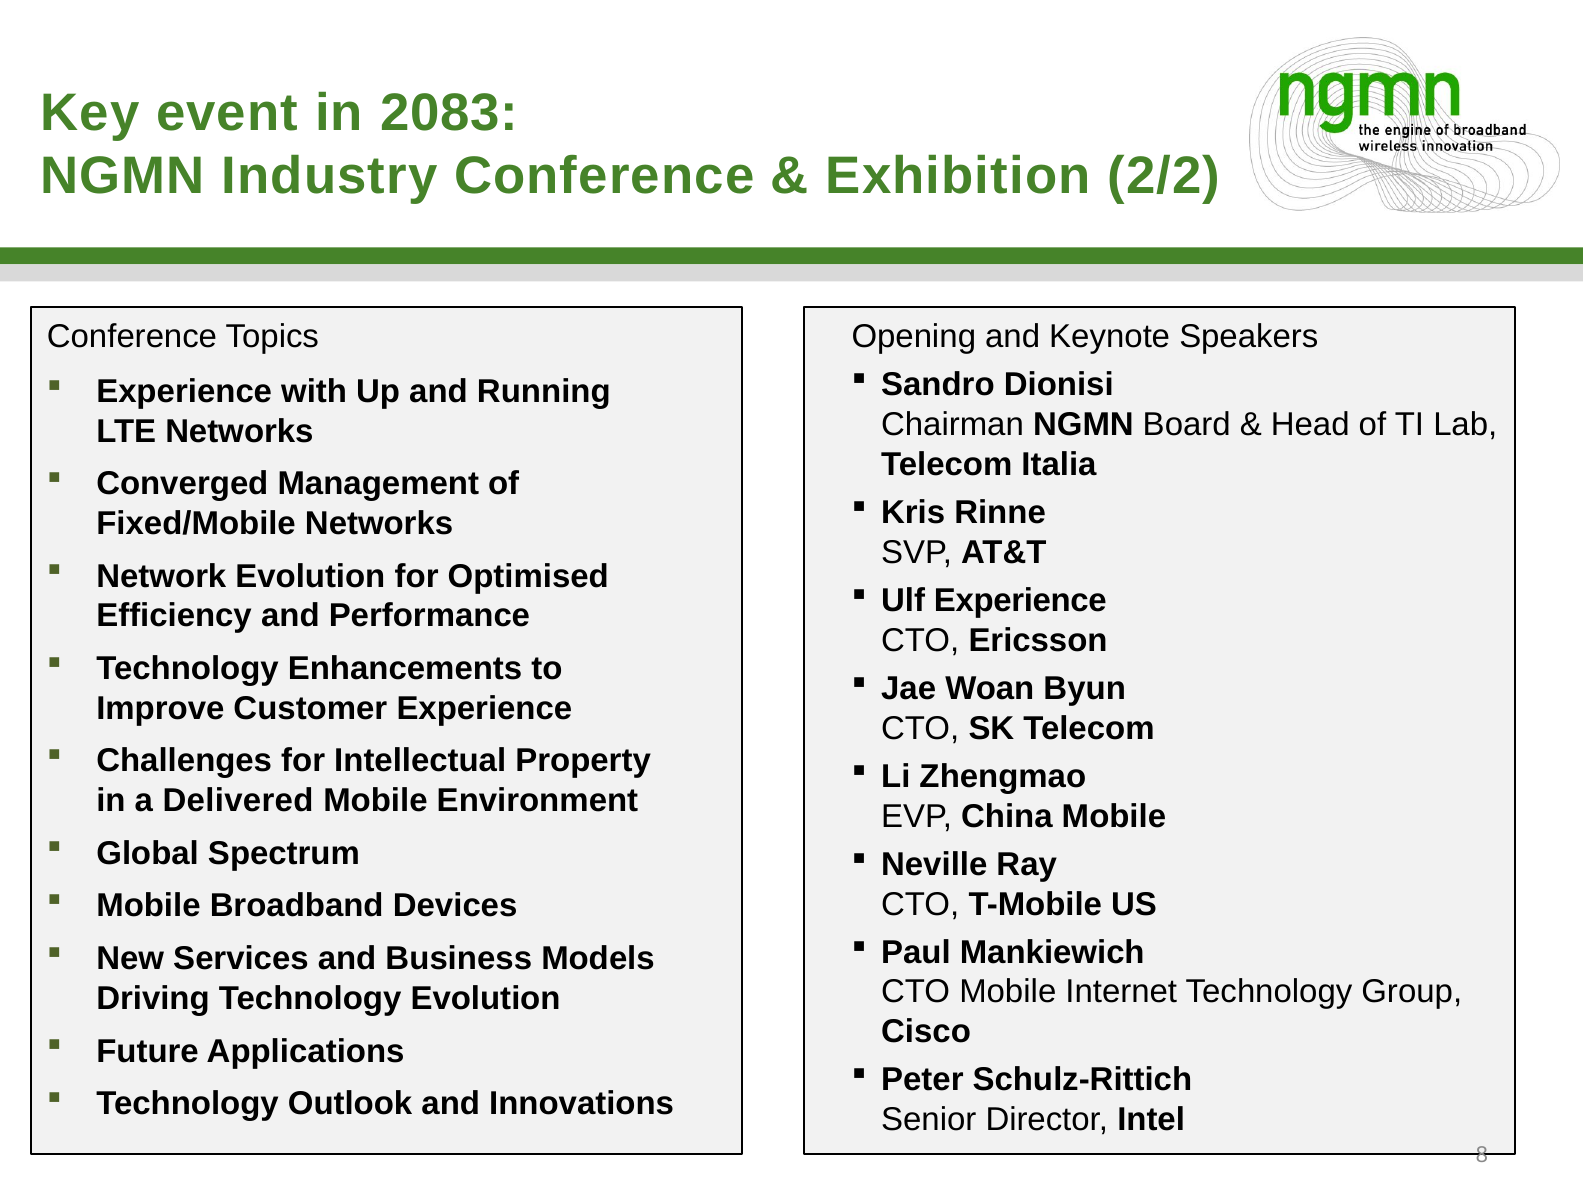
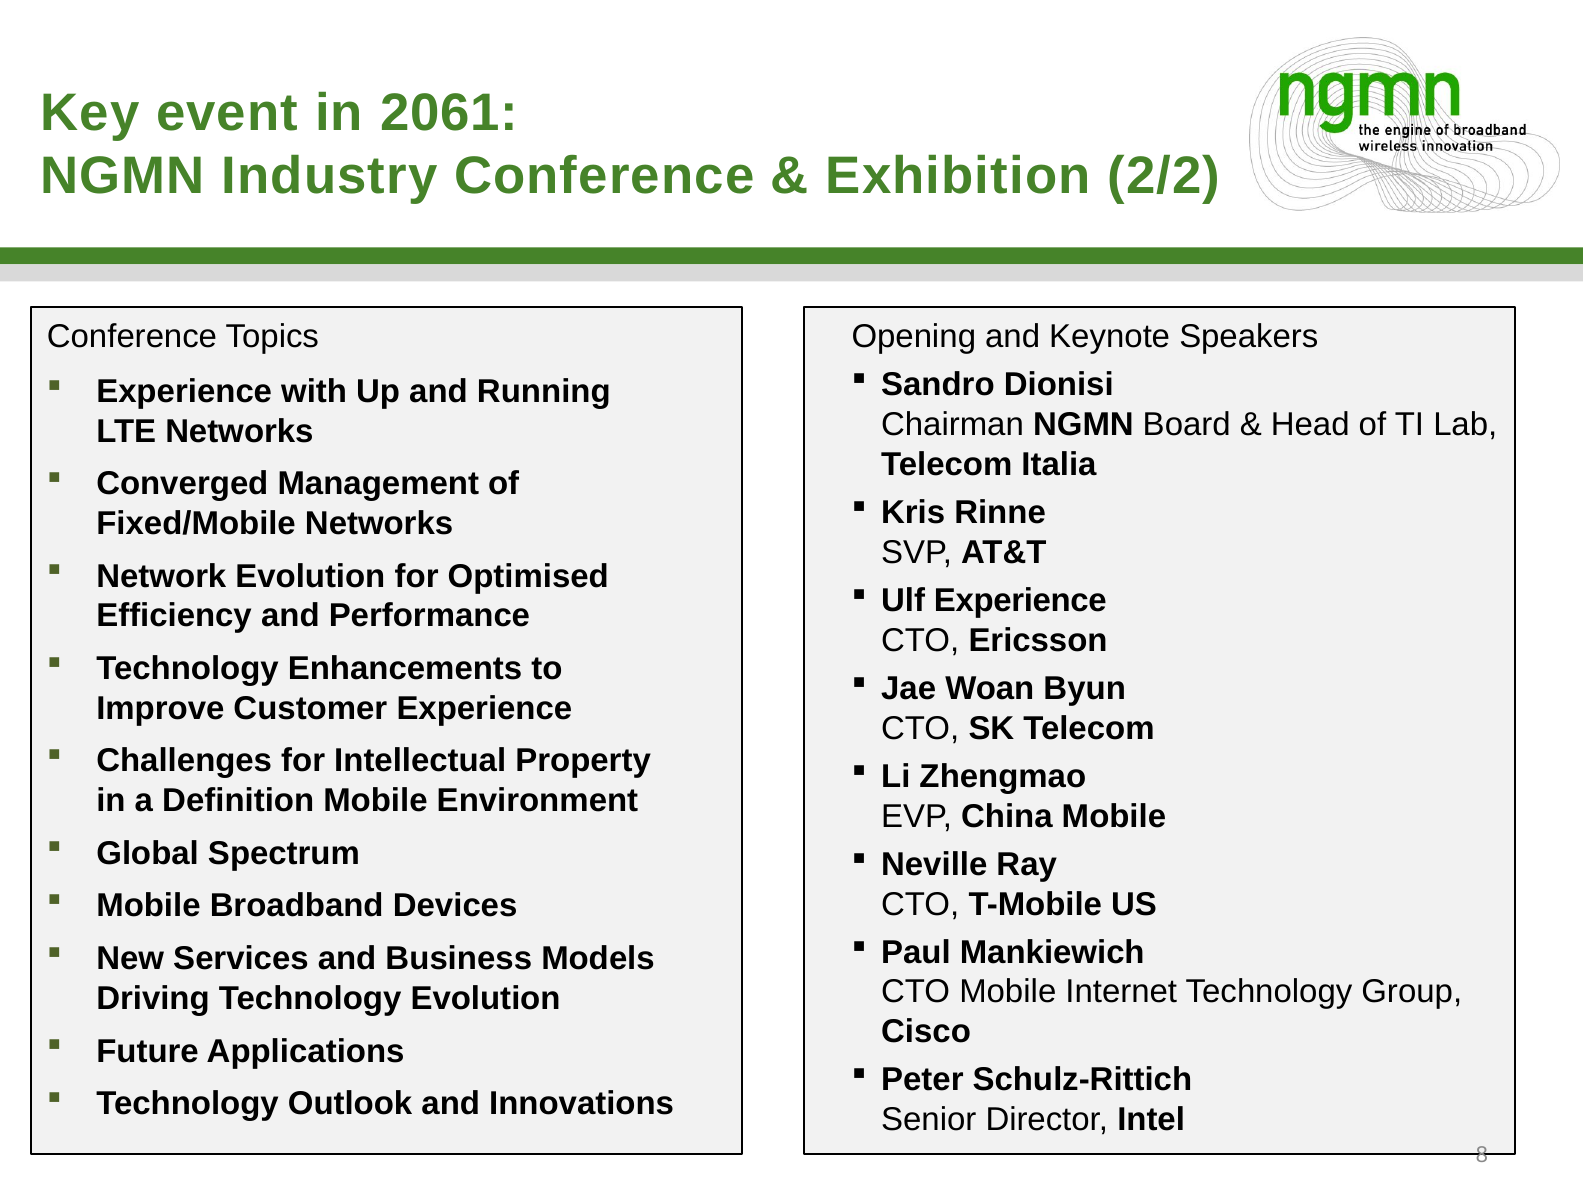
2083: 2083 -> 2061 (449, 113)
Delivered: Delivered -> Definition (238, 801)
